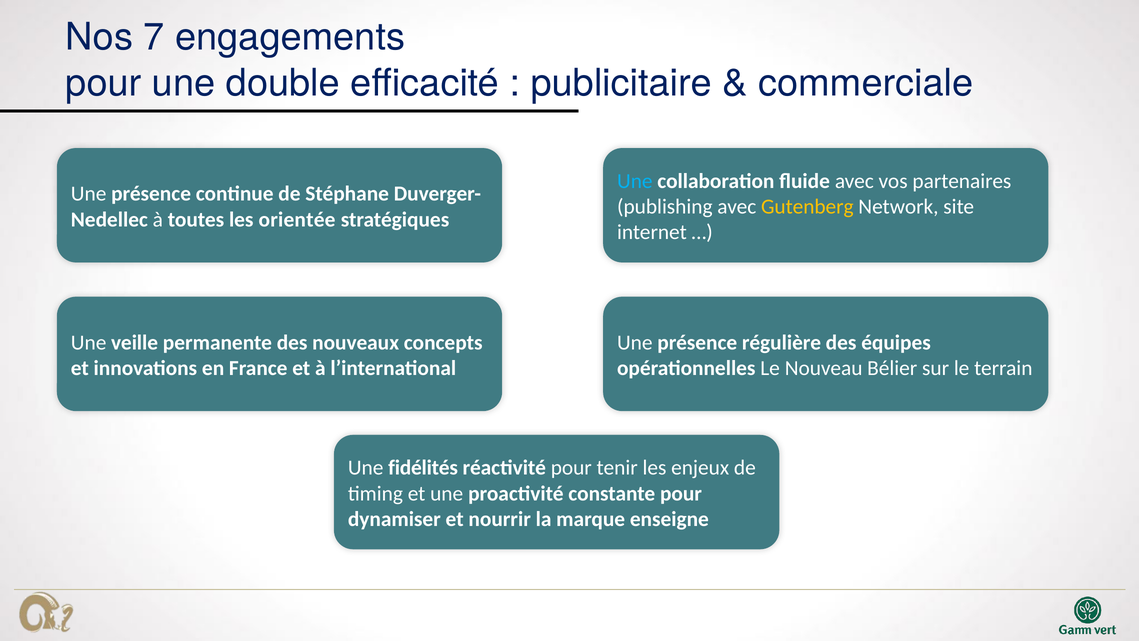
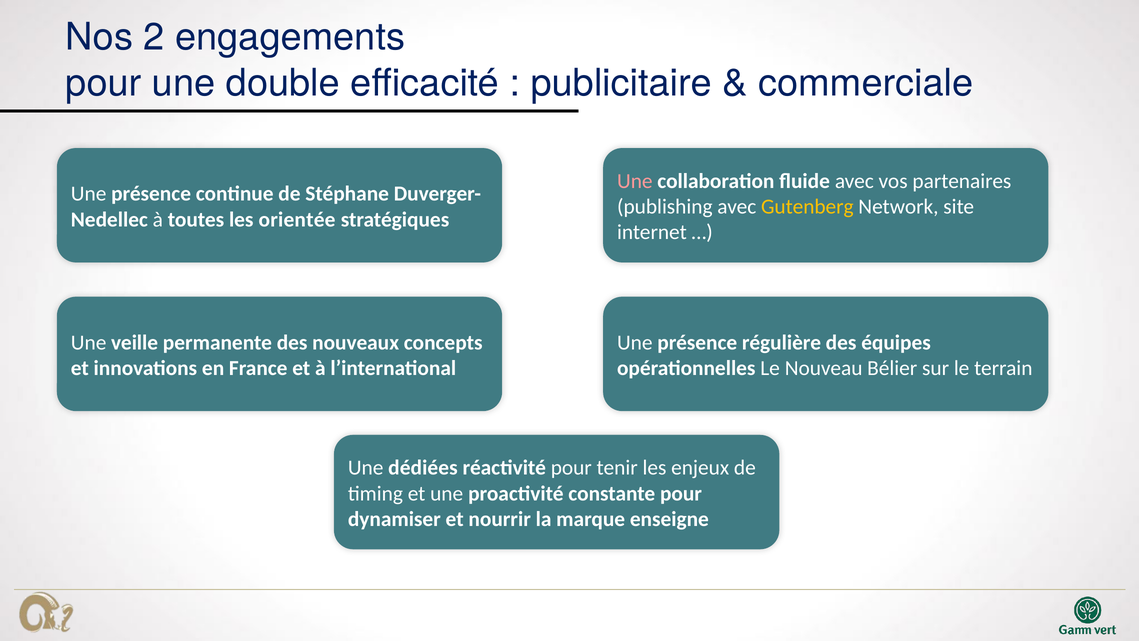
7: 7 -> 2 (154, 37)
Une colour: light blue -> pink (635, 181)
fidélités: fidélités -> dédiées (423, 468)
